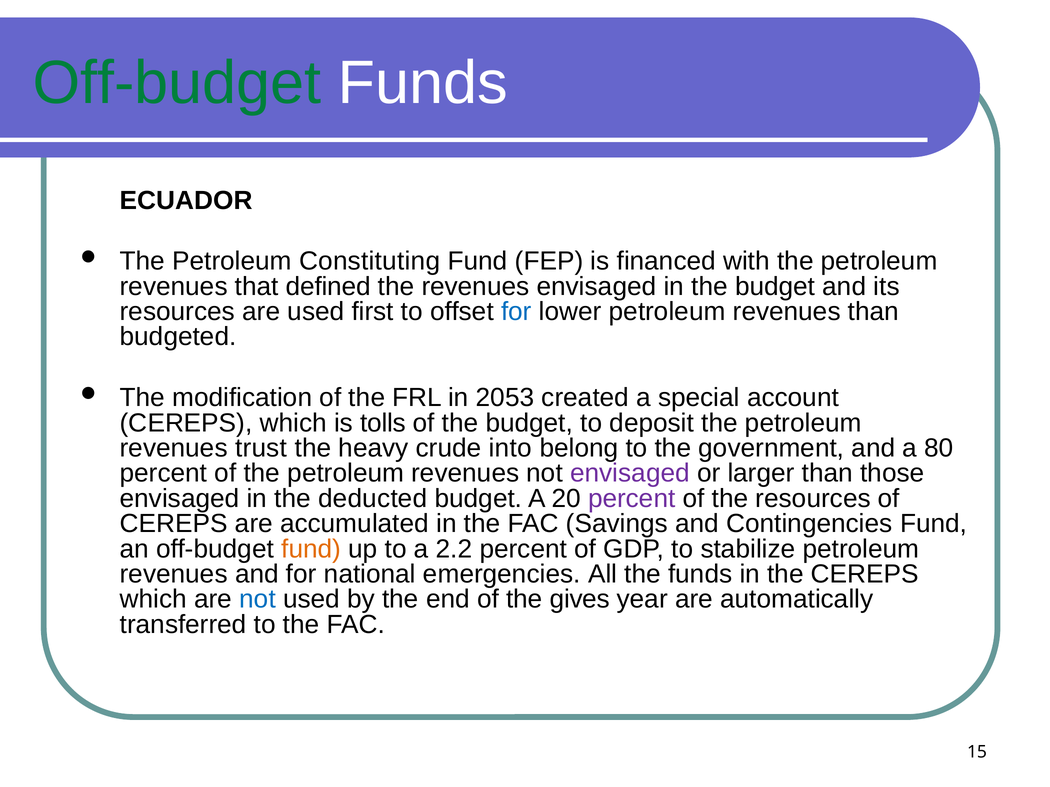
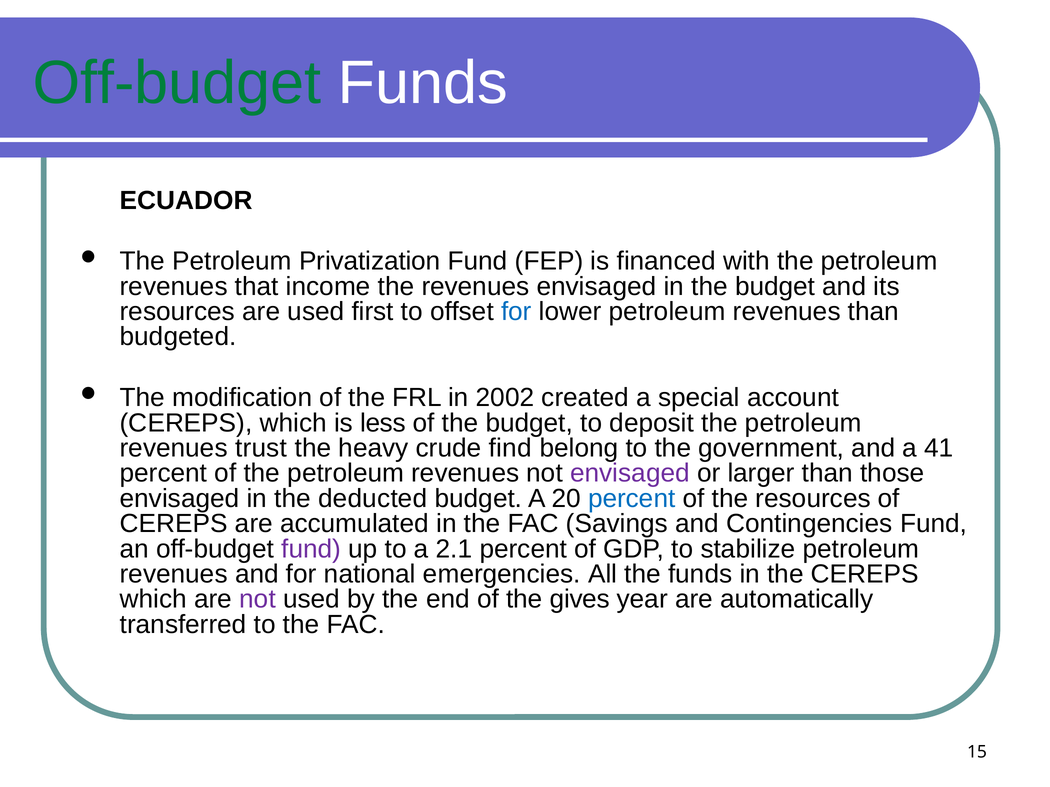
Constituting: Constituting -> Privatization (370, 261)
defined: defined -> income (328, 287)
2053: 2053 -> 2002 (505, 398)
tolls: tolls -> less (383, 423)
into: into -> find (510, 448)
80: 80 -> 41 (939, 448)
percent colour: purple -> blue (632, 499)
fund colour: orange -> purple (311, 549)
2.2: 2.2 -> 2.1 (454, 549)
not colour: blue -> purple (258, 600)
